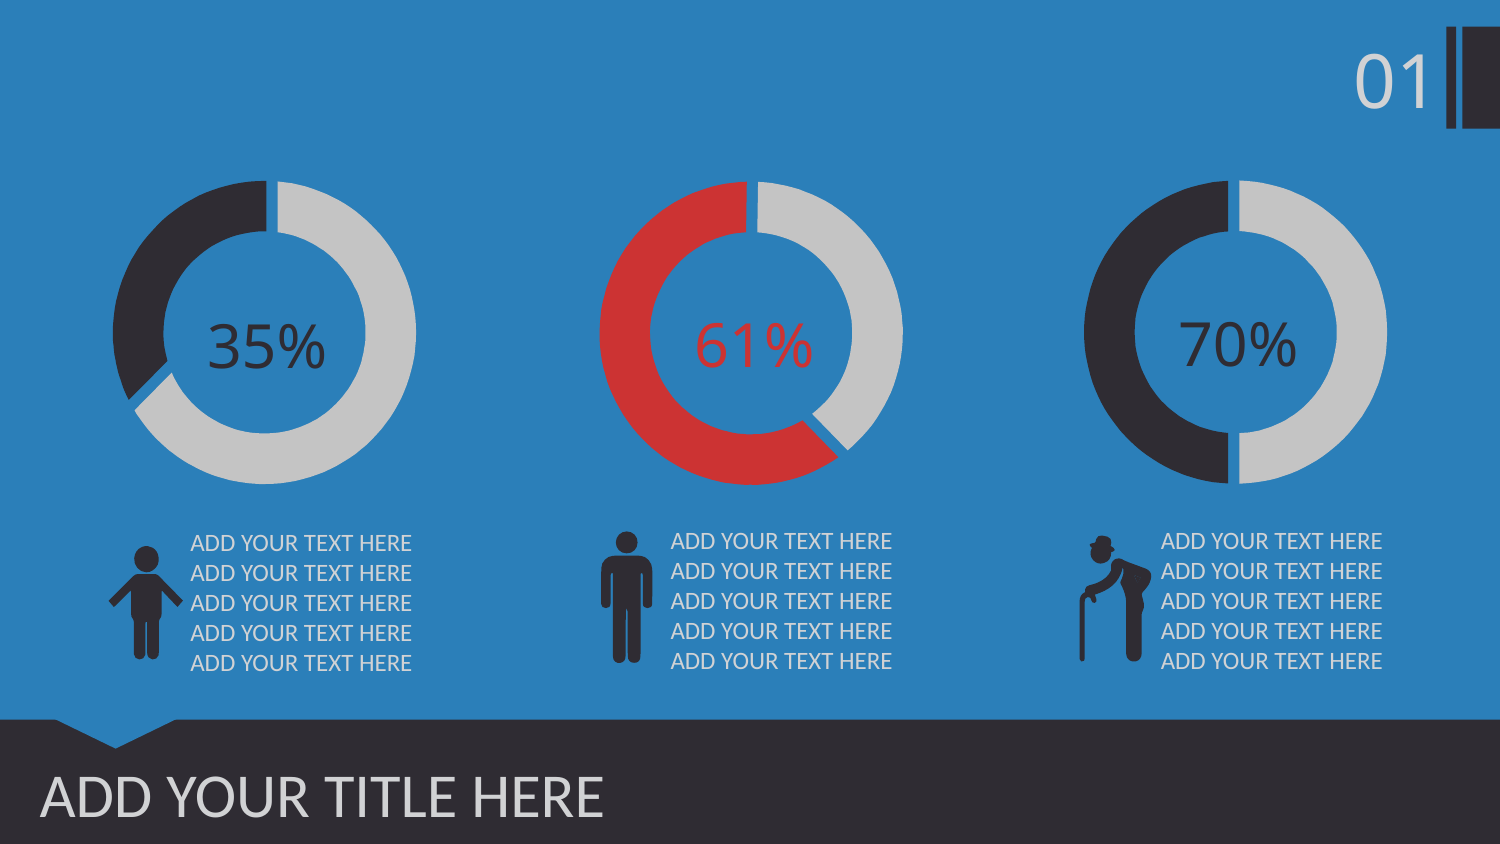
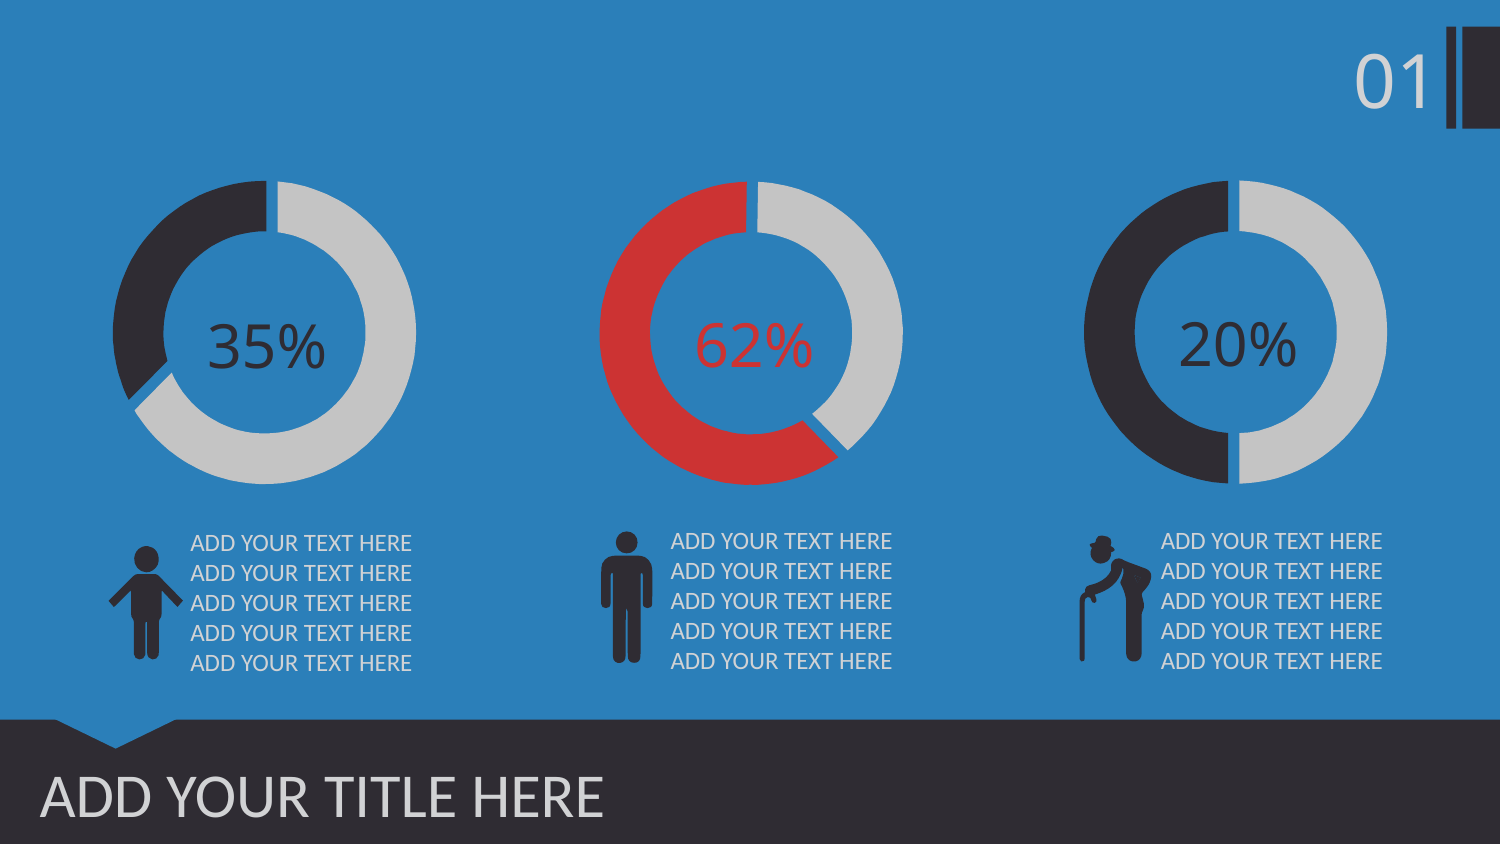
61%: 61% -> 62% (754, 347)
70%: 70% -> 20% (1238, 346)
